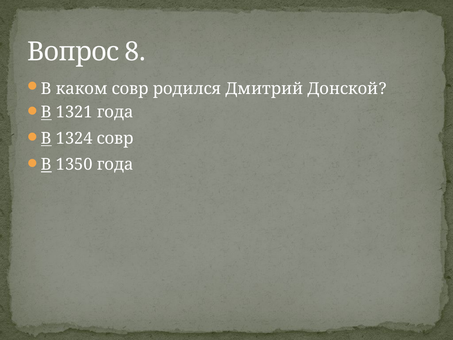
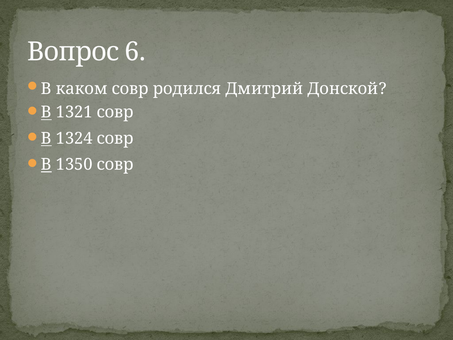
8: 8 -> 6 (135, 52)
1321 года: года -> совр (115, 112)
1350 года: года -> совр (115, 164)
